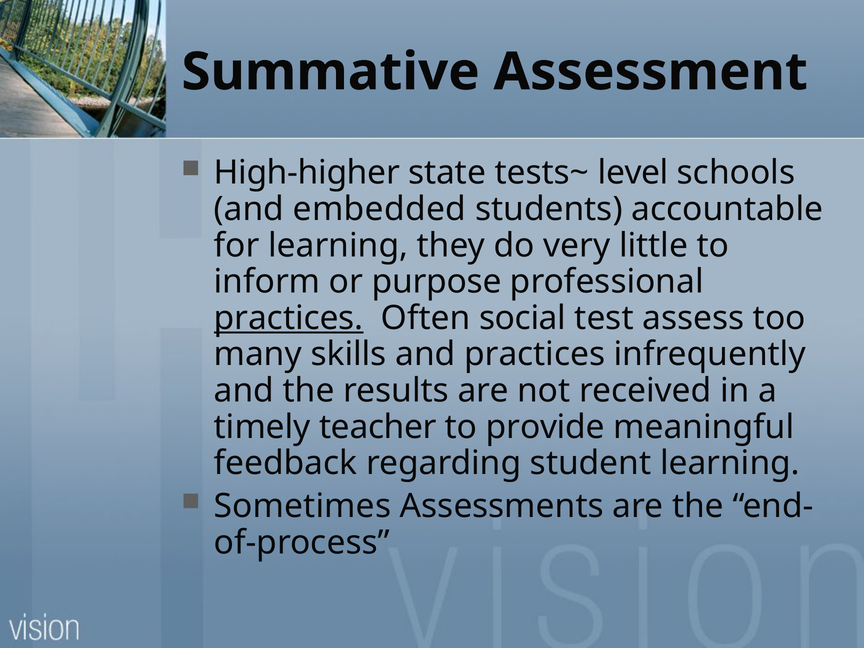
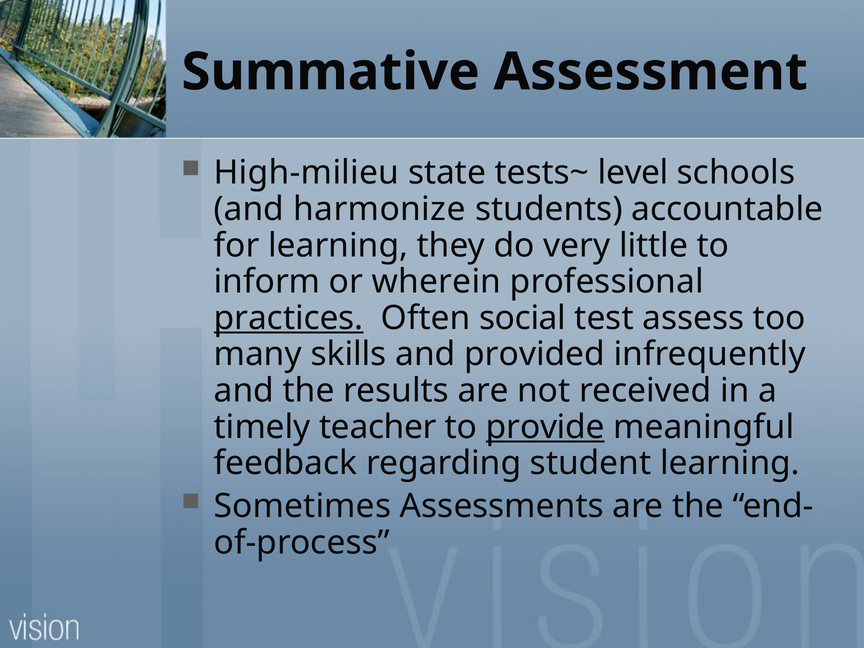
High-higher: High-higher -> High-milieu (307, 173)
embedded: embedded -> harmonize (379, 209)
purpose: purpose -> wherein (436, 282)
and practices: practices -> provided (535, 354)
provide underline: none -> present (545, 427)
